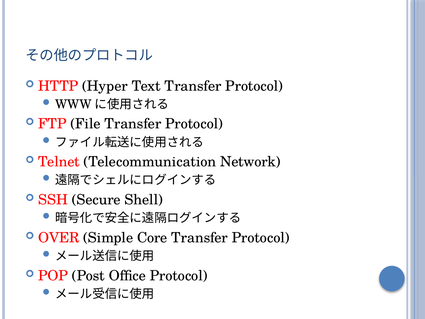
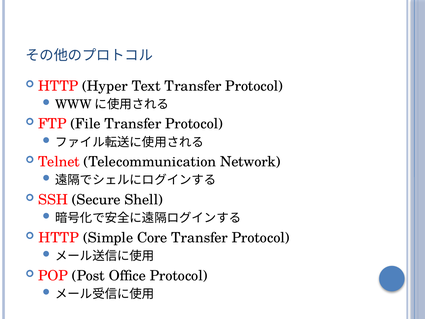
OVER: OVER -> HTTP (59, 238)
